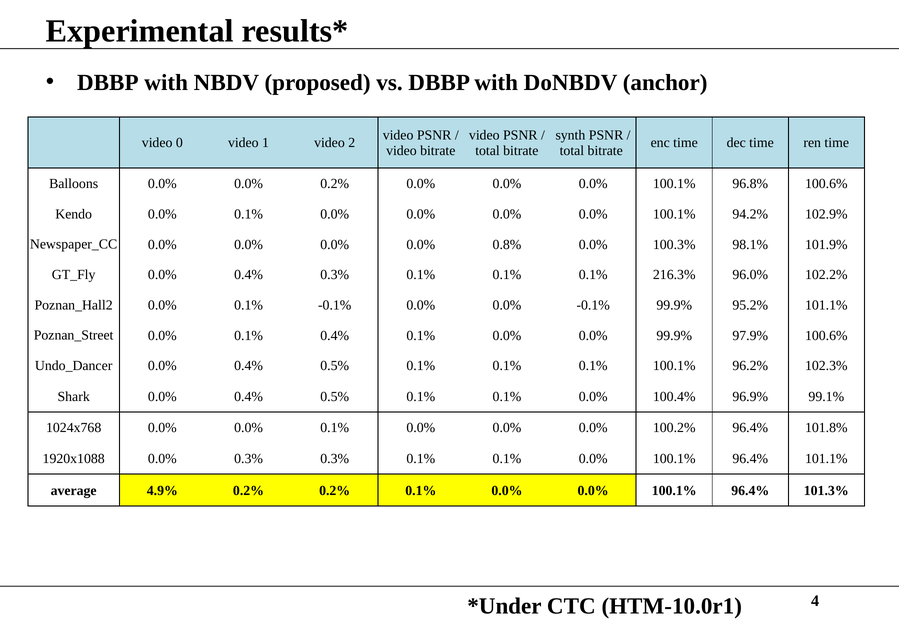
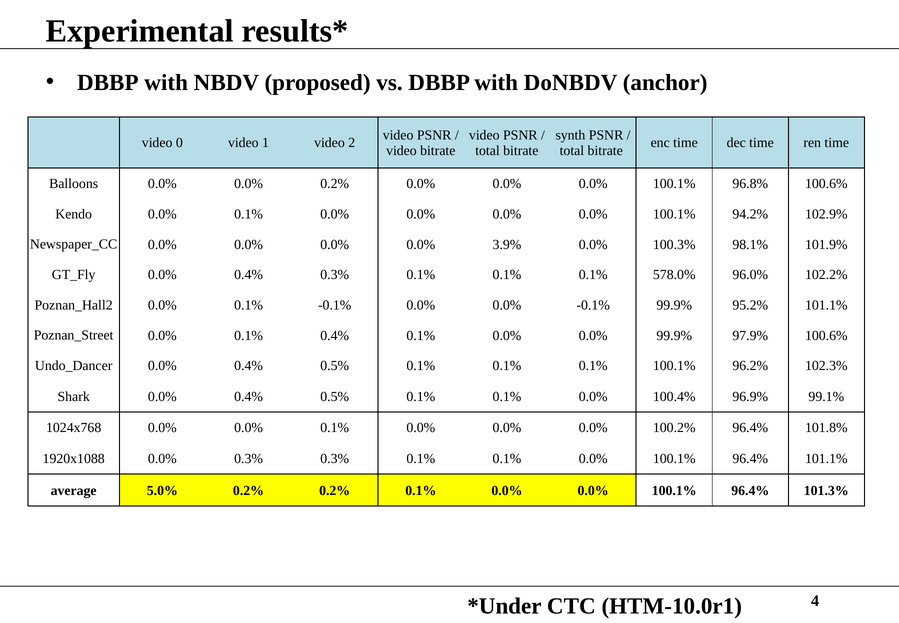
0.8%: 0.8% -> 3.9% (507, 244)
216.3%: 216.3% -> 578.0% (674, 275)
4.9%: 4.9% -> 5.0% (162, 490)
